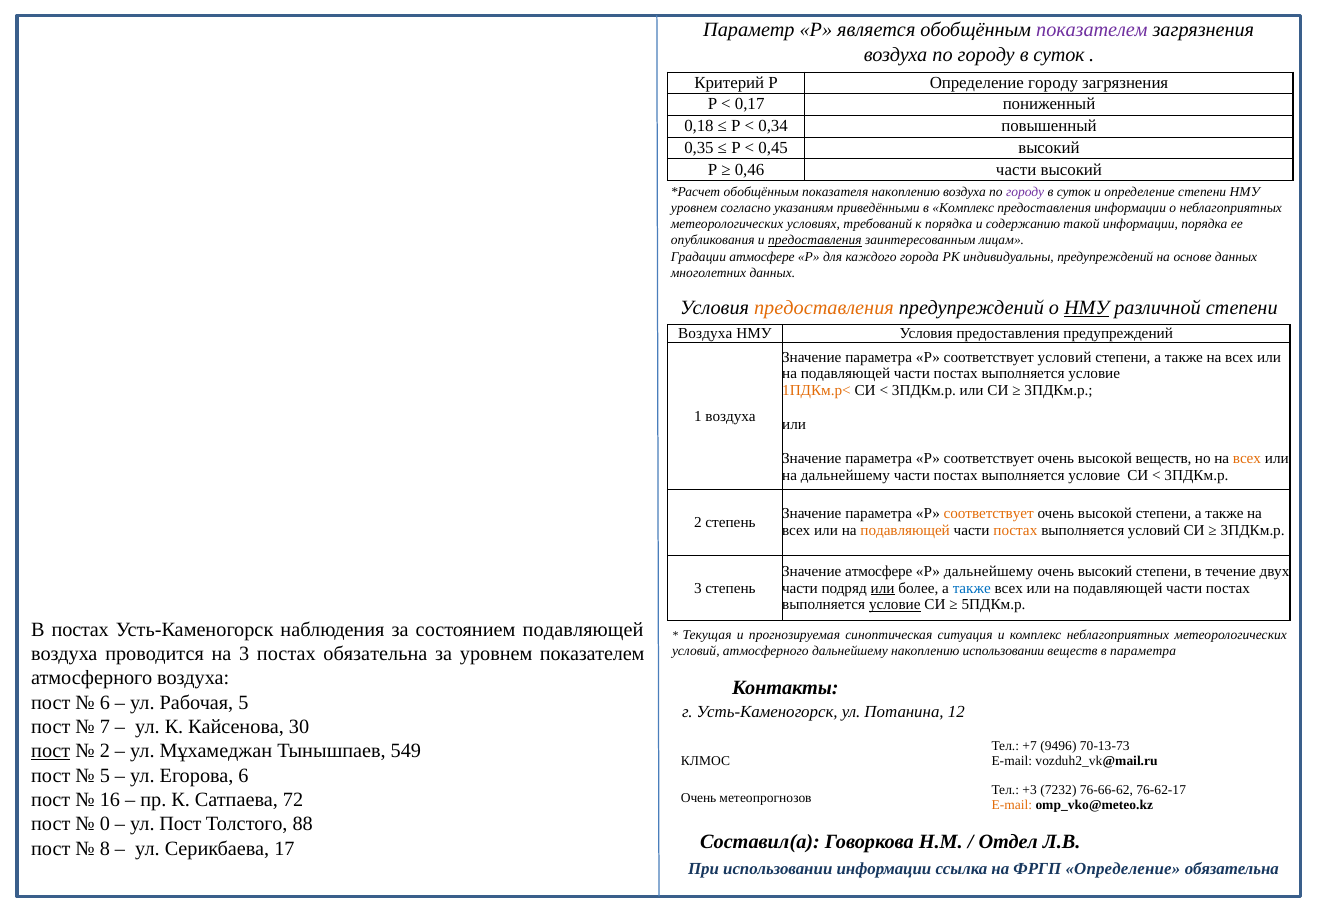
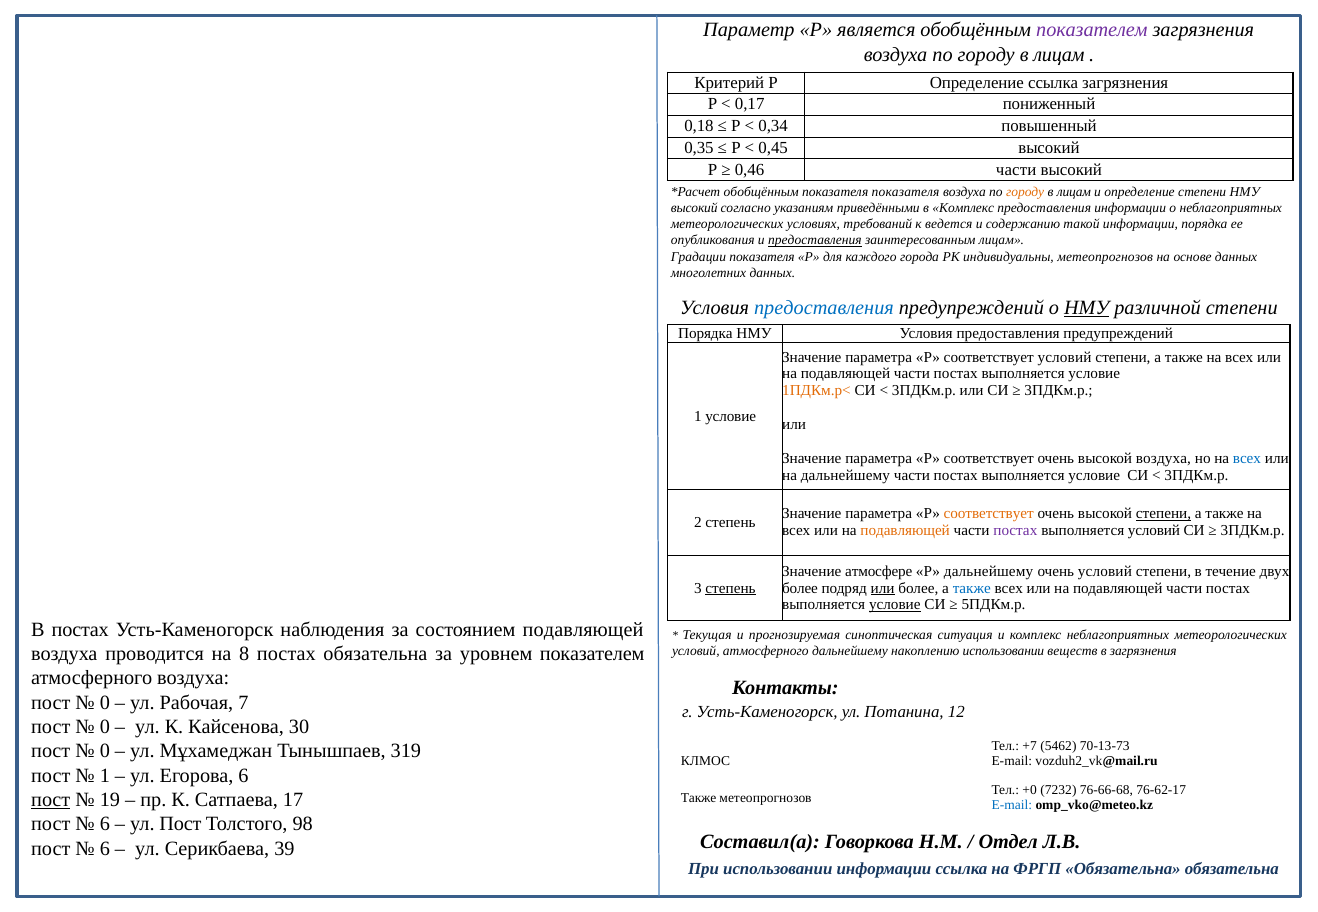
суток: суток -> лицам (1059, 54)
Определение городу: городу -> ссылка (1053, 83)
показателя накоплению: накоплению -> показателя (906, 192)
городу colour: purple -> orange (1025, 192)
суток: суток -> лицам (1074, 192)
уровнем: уровнем -> высокий (694, 208)
к порядка: порядка -> ведется (949, 224)
Градации атмосфере: атмосфере -> показателя (762, 257)
индивидуальны предупреждений: предупреждений -> метеопрогнозов (1105, 257)
предоставления colour: orange -> blue (824, 308)
Воздуха: Воздуха -> Порядка (705, 334)
1 воздуха: воздуха -> условие (731, 416)
высокой веществ: веществ -> воздуха (1163, 458)
всех colour: orange -> blue (1247, 458)
степени underline: none -> present (1164, 514)
постах colour: orange -> purple (1015, 531)
очень высокий: высокий -> условий (1105, 571)
степень underline: none -> present (731, 588)
части: части -> более (800, 588)
на 3: 3 -> 8 (244, 654)
в параметра: параметра -> загрязнения (1143, 652)
6: 6 -> 0 (105, 703)
Рабочая 5: 5 -> 7 (243, 703)
7: 7 -> 0 (105, 727)
9496: 9496 -> 5462 (1058, 746)
пост underline: present -> none (51, 751)
2: 2 -> 0 (105, 751)
549: 549 -> 319 (406, 751)
5: 5 -> 1 (105, 776)
+3: +3 -> +0 (1030, 791)
76-66-62: 76-66-62 -> 76-66-68 (1106, 791)
пост underline: none -> present (51, 800)
16: 16 -> 19 (110, 800)
72: 72 -> 17 (293, 800)
Очень: Очень -> Также (699, 798)
E-mail colour: orange -> blue (1012, 806)
0: 0 -> 6 (105, 824)
88: 88 -> 98 (303, 824)
8: 8 -> 6 (105, 849)
17: 17 -> 39 (284, 849)
ФРГП Определение: Определение -> Обязательна (1123, 869)
